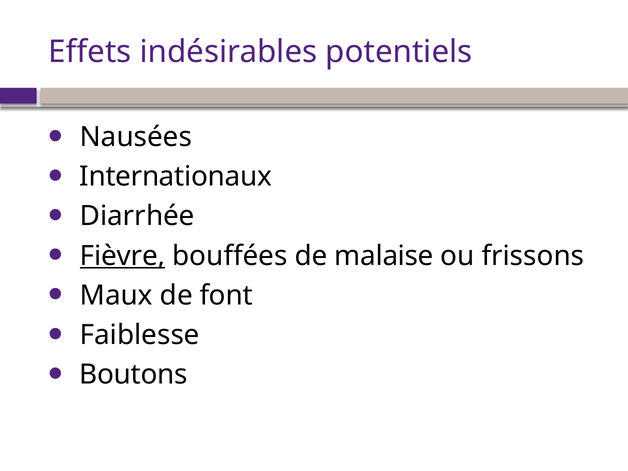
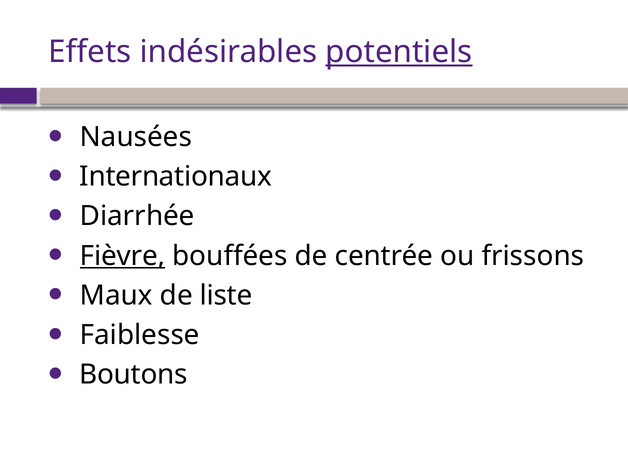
potentiels underline: none -> present (399, 52)
malaise: malaise -> centrée (384, 256)
font: font -> liste (226, 295)
